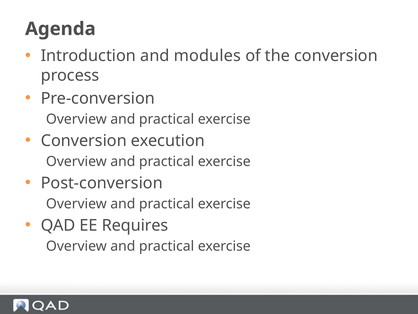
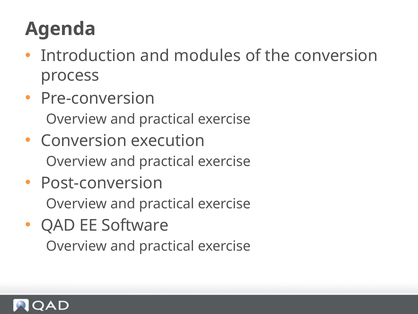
Requires: Requires -> Software (135, 225)
